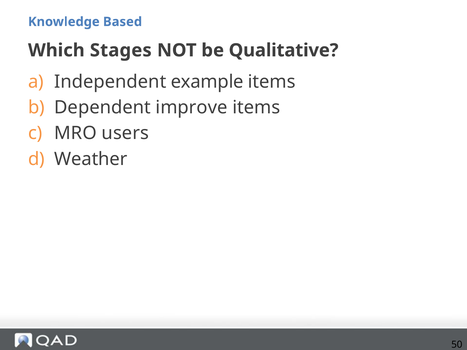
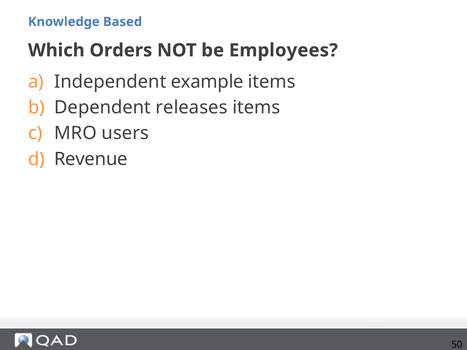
Stages: Stages -> Orders (121, 50)
Qualitative: Qualitative -> Employees (283, 50)
improve: improve -> releases (192, 108)
Weather: Weather -> Revenue (91, 159)
